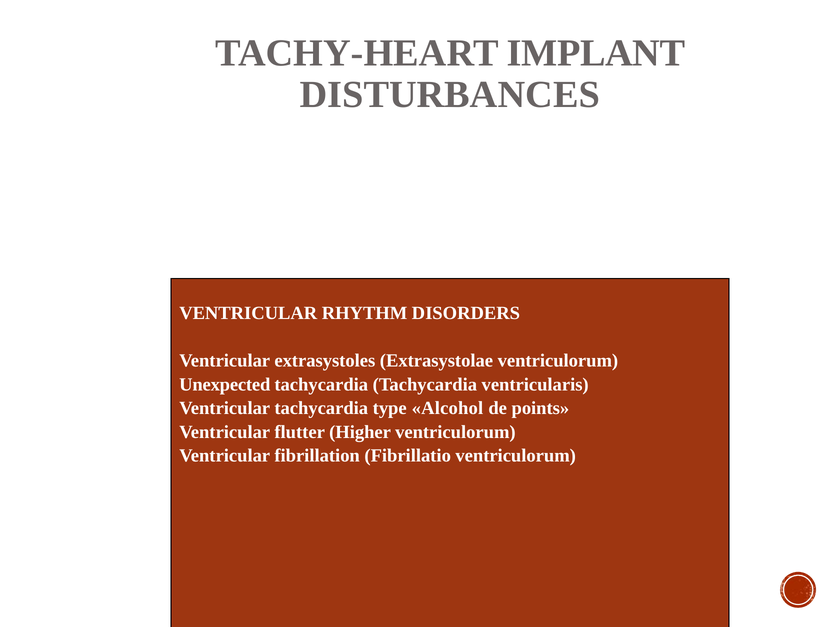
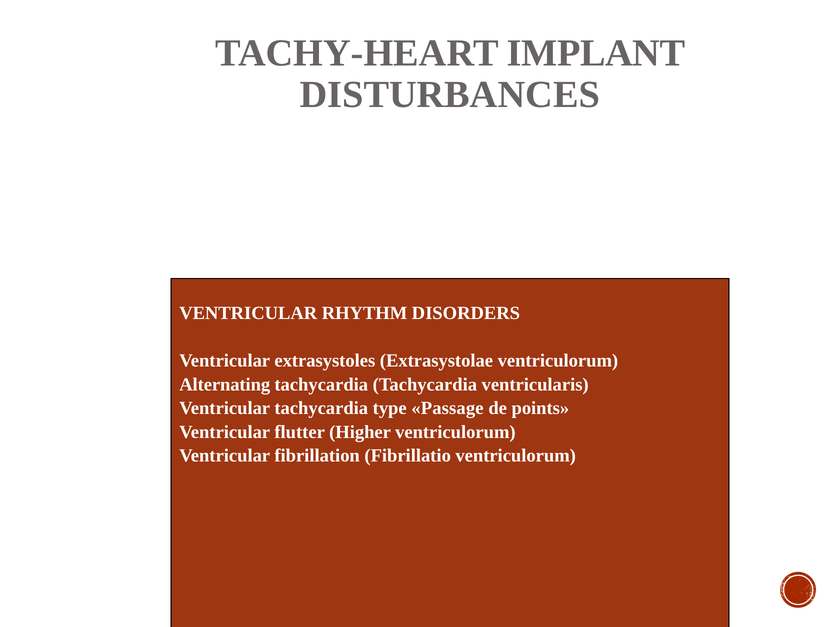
Unexpected: Unexpected -> Alternating (225, 385)
Alcohol: Alcohol -> Passage (447, 409)
